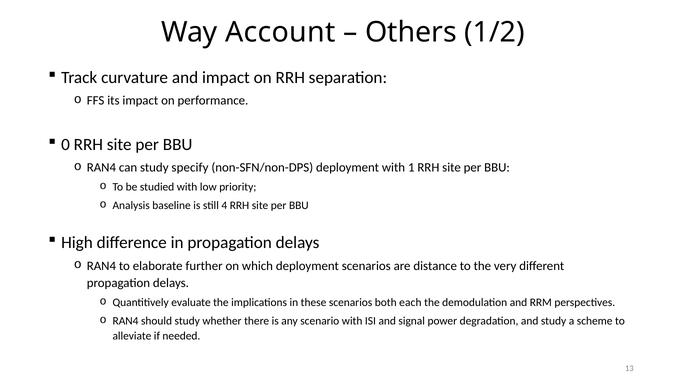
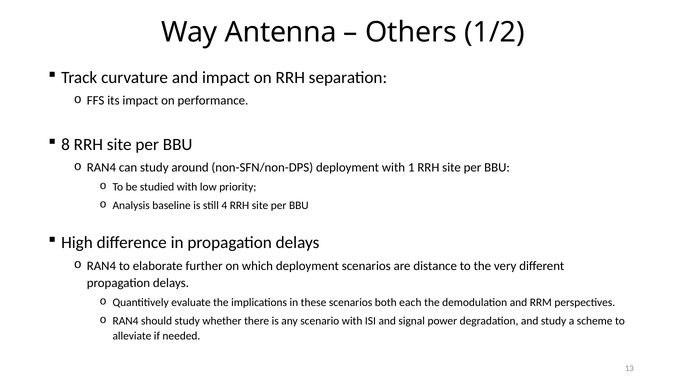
Account: Account -> Antenna (281, 32)
0: 0 -> 8 (65, 144)
specify: specify -> around (190, 167)
